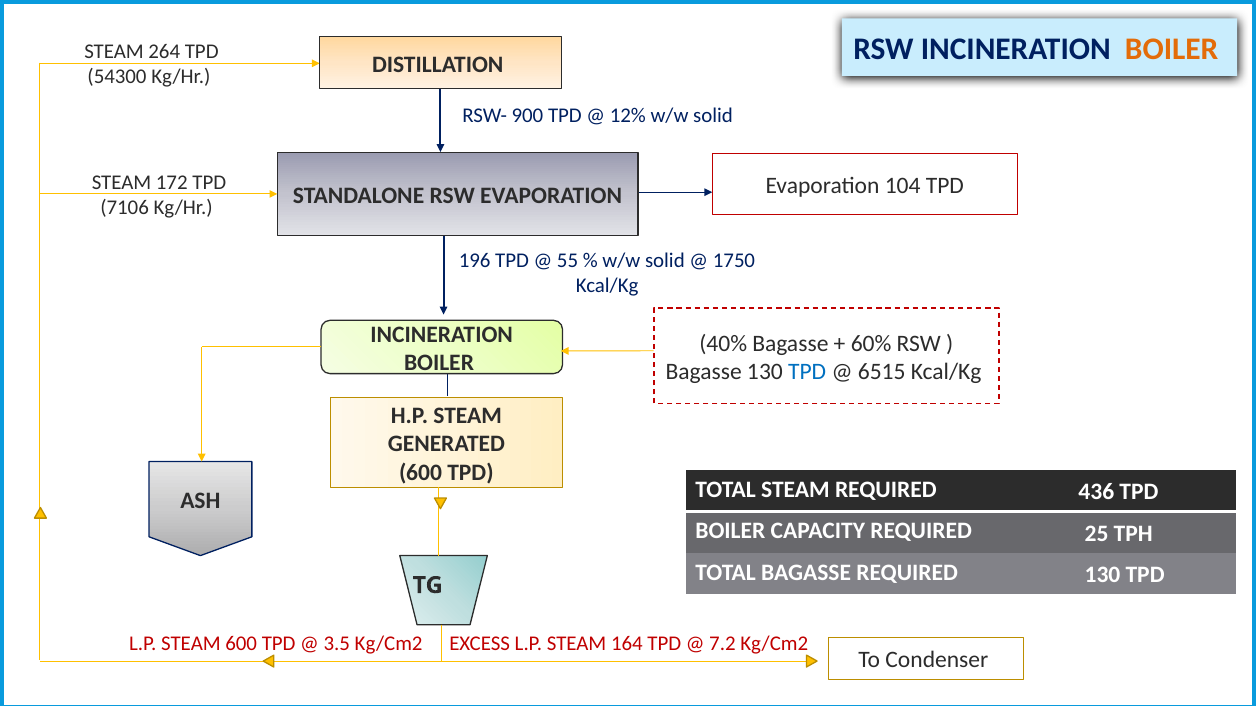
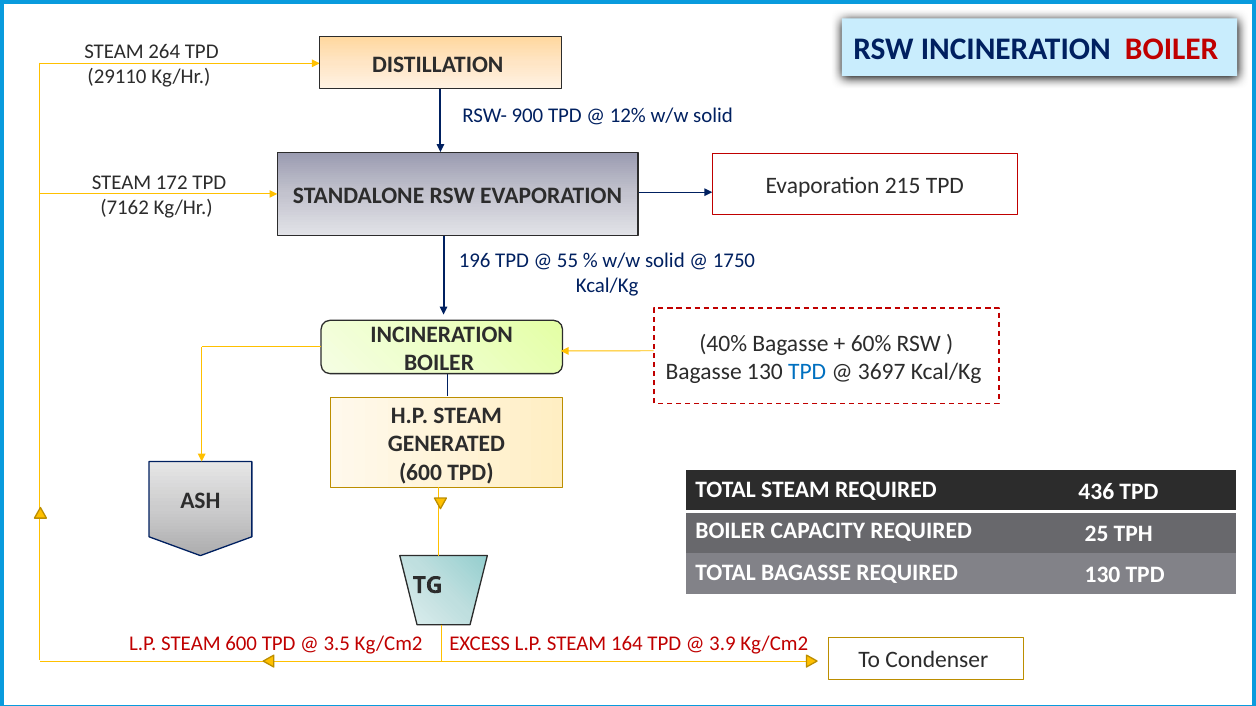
BOILER colour: orange -> red (1172, 49)
54300: 54300 -> 29110 (117, 76)
104: 104 -> 215 (903, 186)
7106: 7106 -> 7162 (125, 208)
6515: 6515 -> 3697 (882, 372)
7.2: 7.2 -> 3.9 (722, 644)
